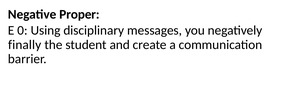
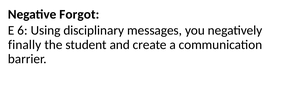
Proper: Proper -> Forgot (79, 14)
0: 0 -> 6 (22, 31)
